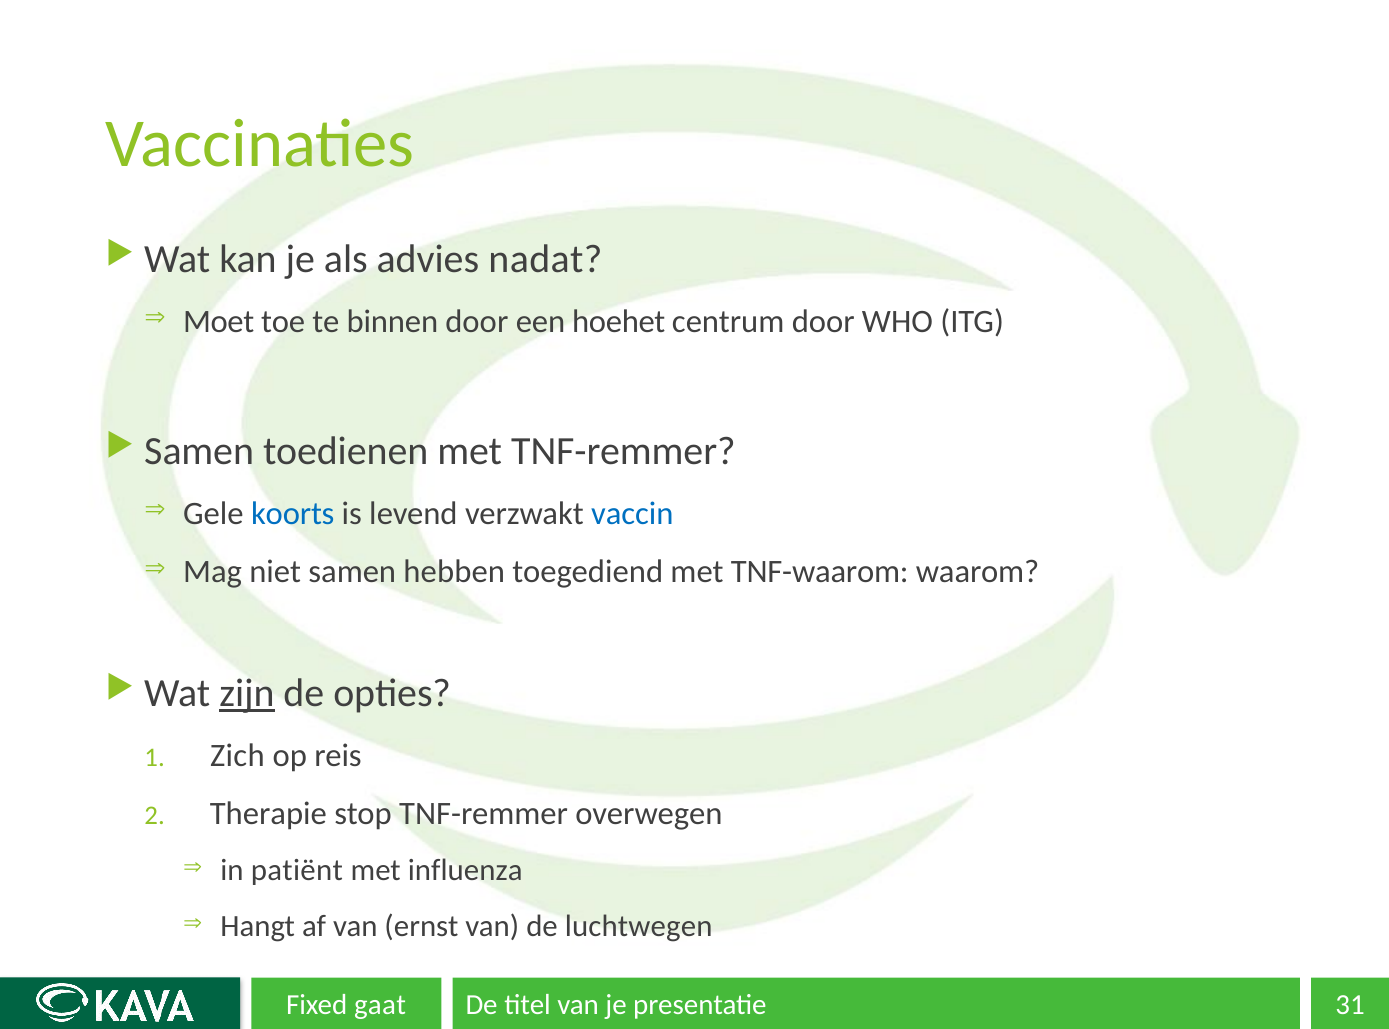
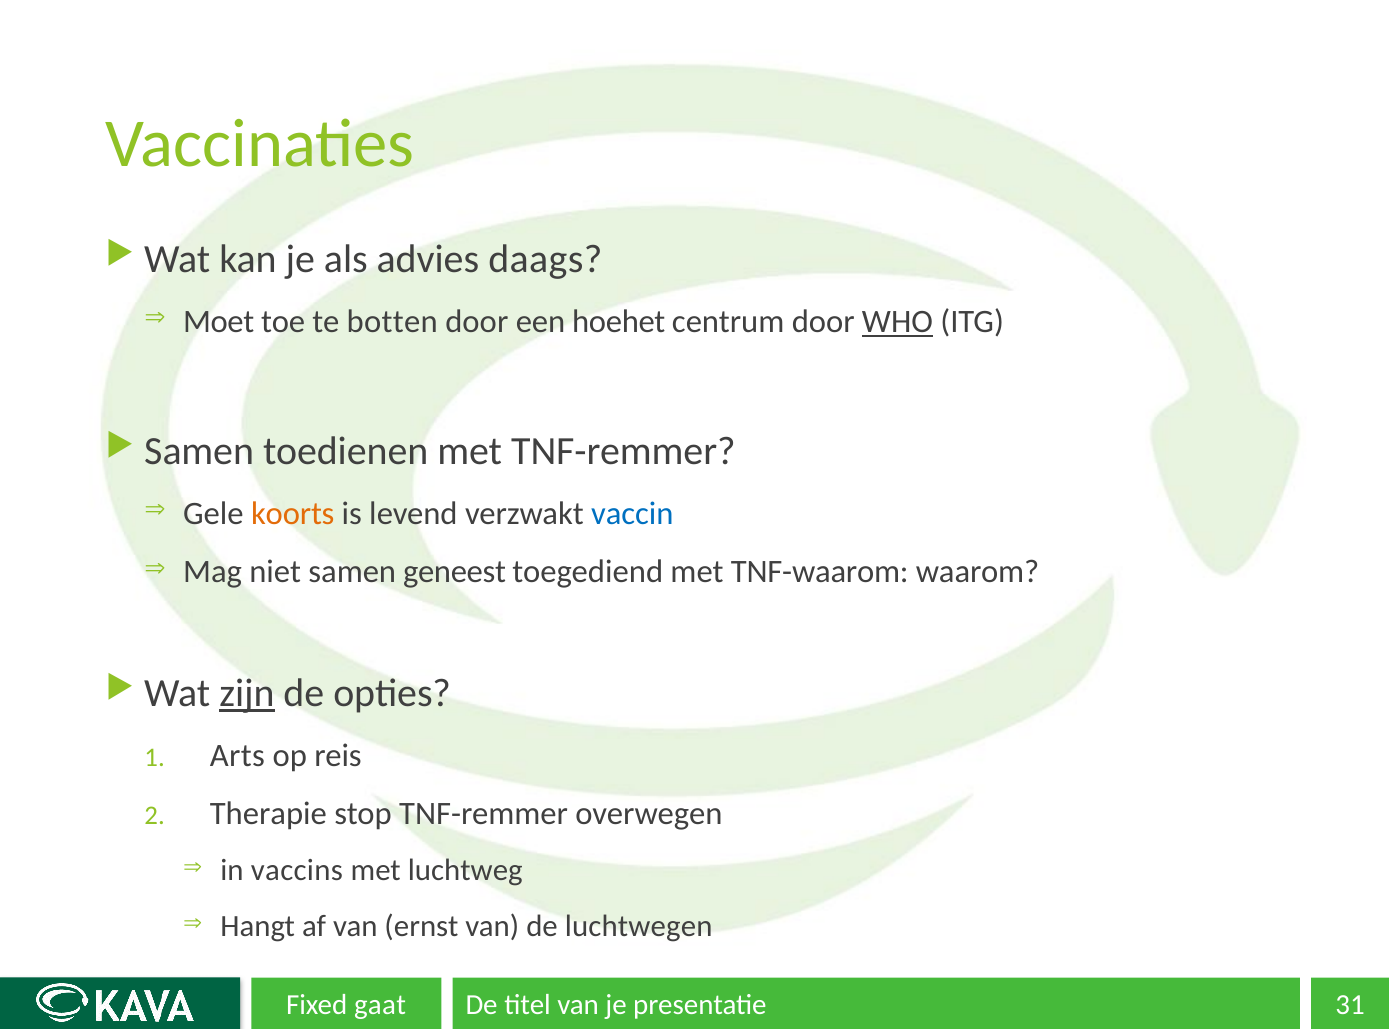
nadat: nadat -> daags (545, 260)
binnen: binnen -> botten (392, 322)
WHO underline: none -> present (897, 322)
koorts colour: blue -> orange (293, 514)
hebben: hebben -> geneest (455, 572)
Zich: Zich -> Arts (237, 755)
patiënt: patiënt -> vaccins (297, 871)
influenza: influenza -> luchtweg (465, 871)
